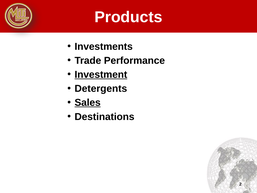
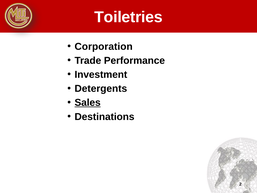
Products: Products -> Toiletries (129, 17)
Investments: Investments -> Corporation (104, 47)
Investment underline: present -> none (101, 75)
